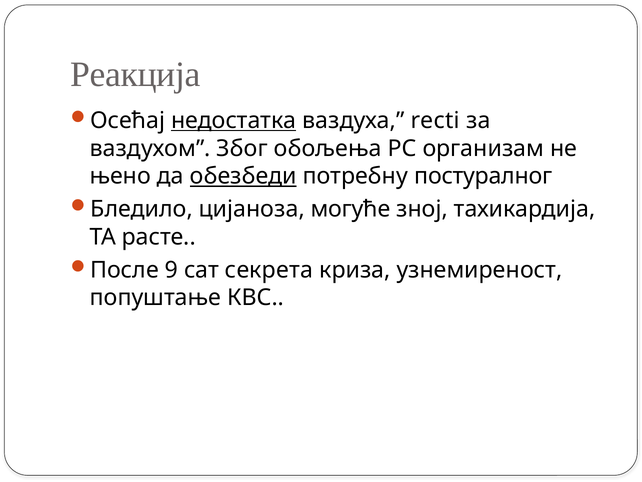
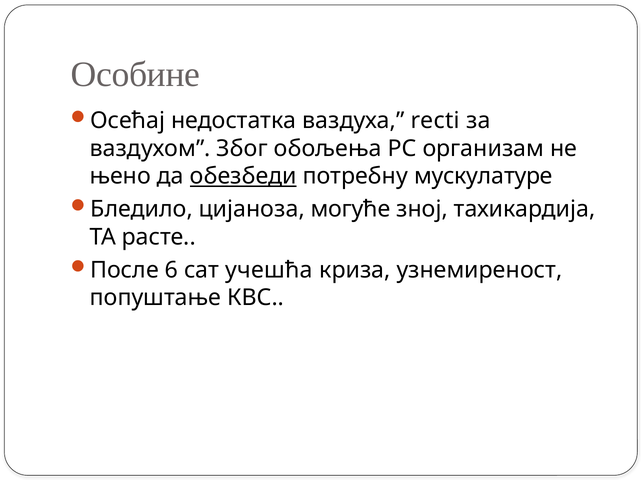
Реакција: Реакција -> Особине (135, 74)
недостатка underline: present -> none (234, 120)
постуралног: постуралног -> мускулатуре (483, 176)
9: 9 -> 6 (171, 270)
секрета: секрета -> учешћа (269, 270)
